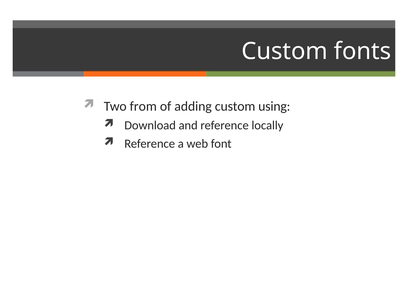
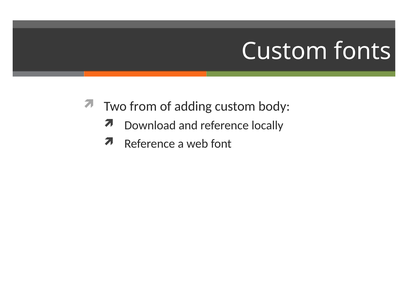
using: using -> body (274, 106)
